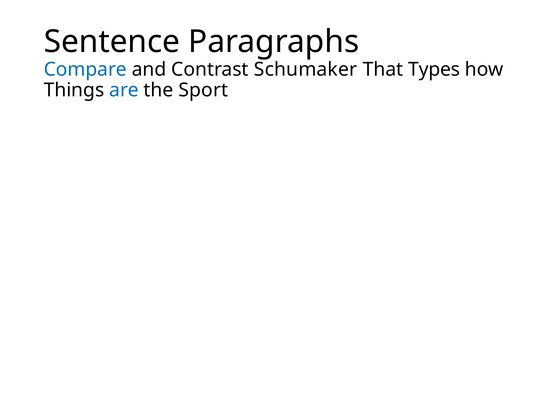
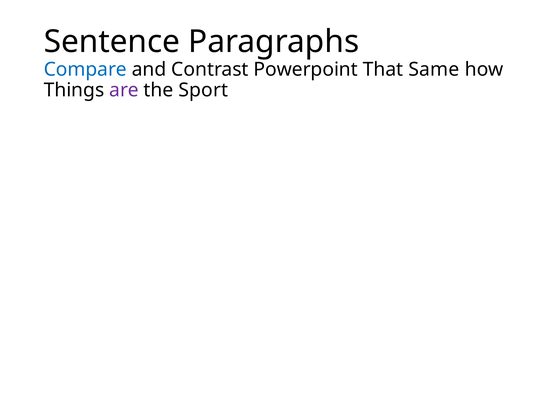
Schumaker: Schumaker -> Powerpoint (306, 69)
Types: Types -> Same (434, 69)
are colour: blue -> purple (124, 90)
